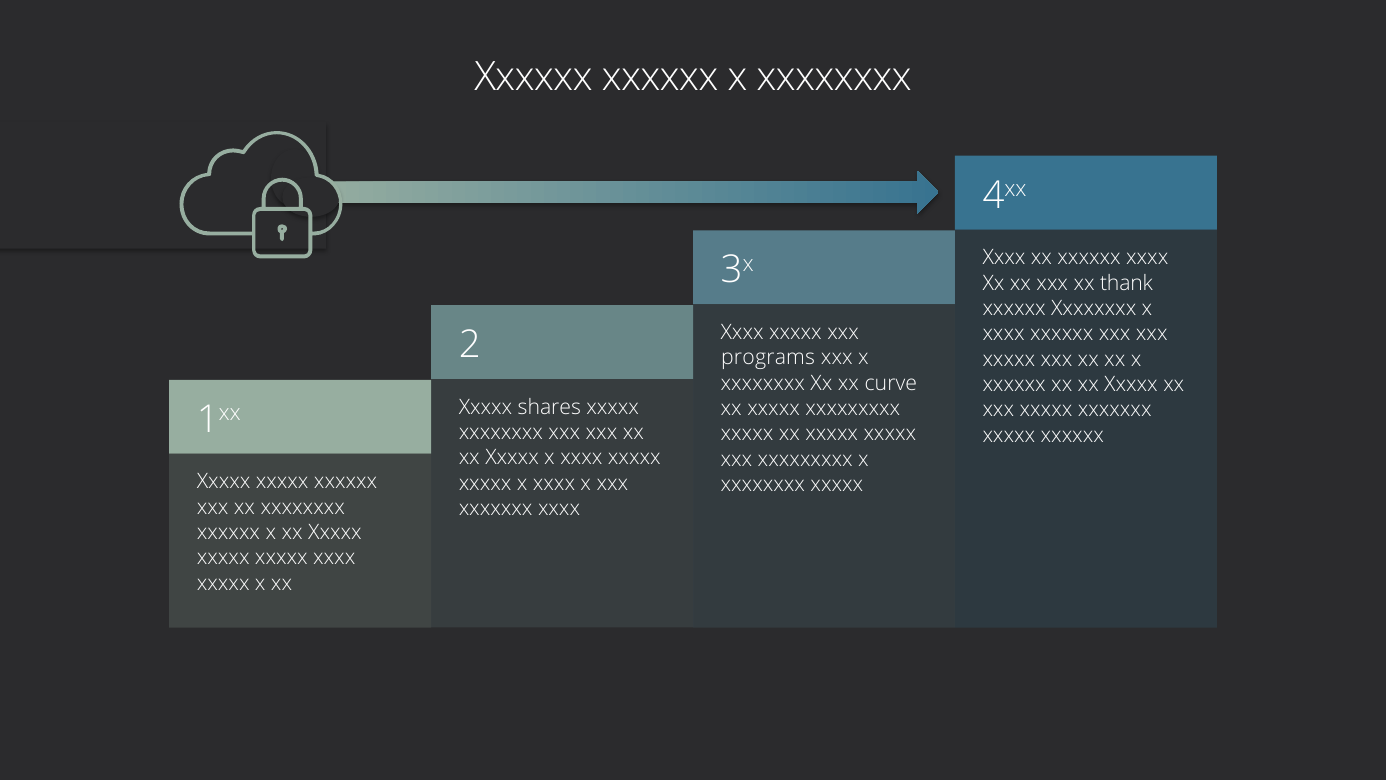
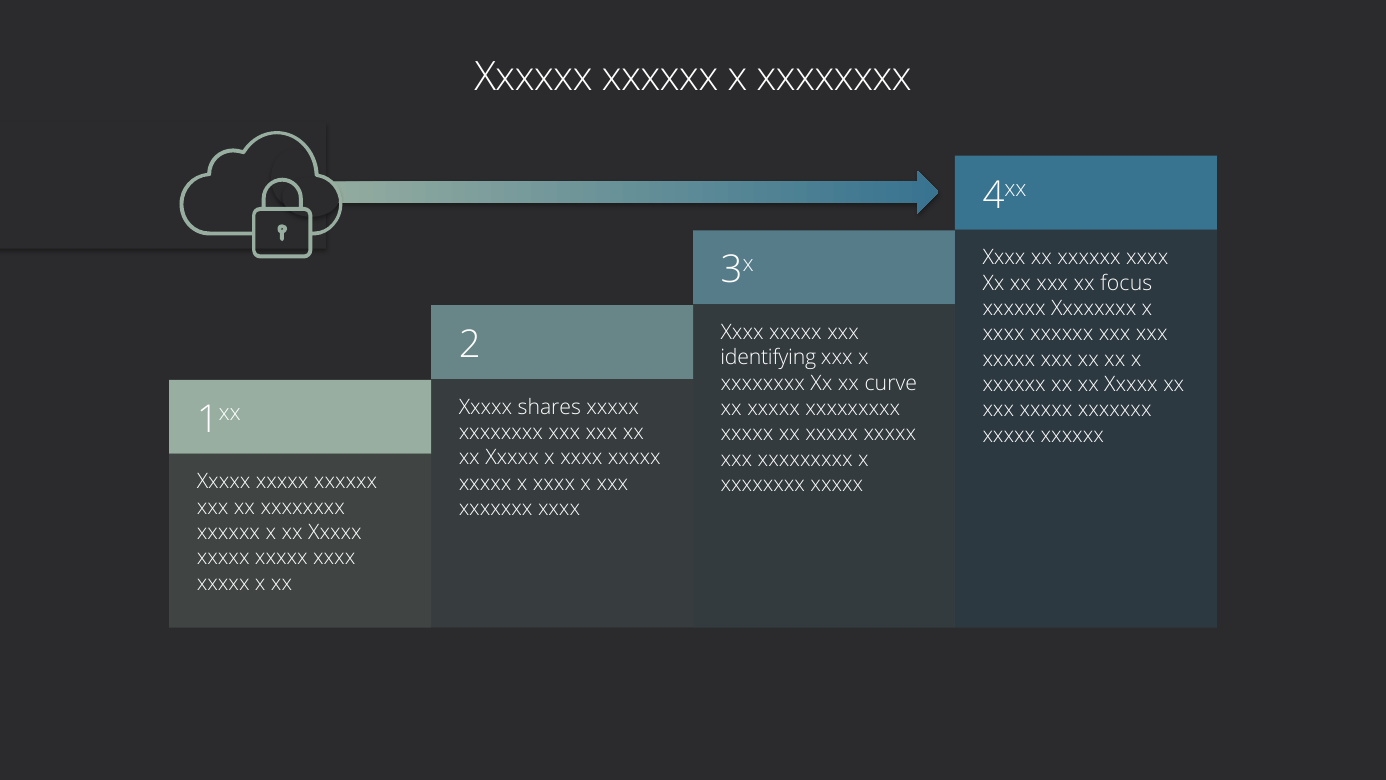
thank: thank -> focus (1126, 283)
programs: programs -> identifying (768, 358)
